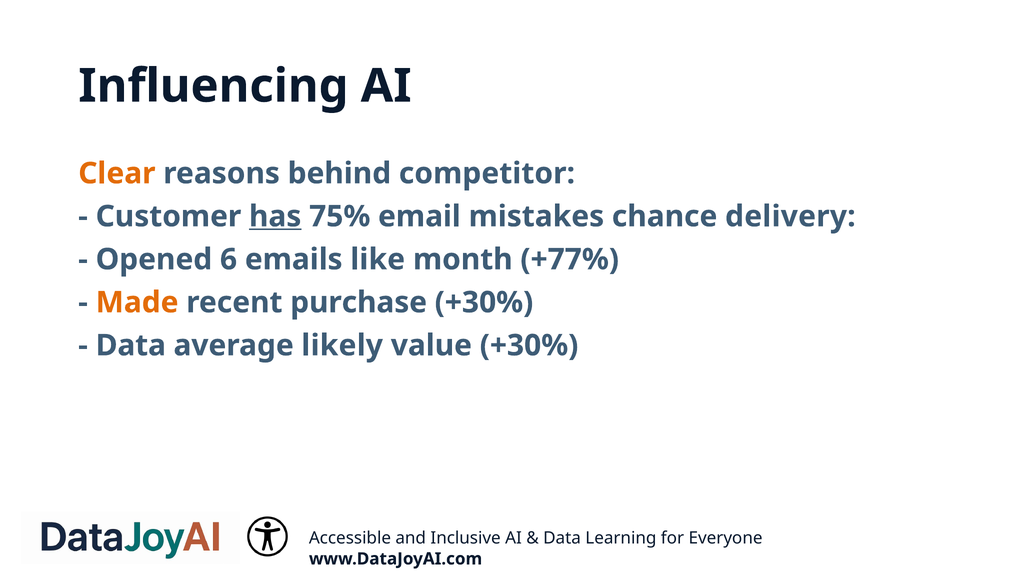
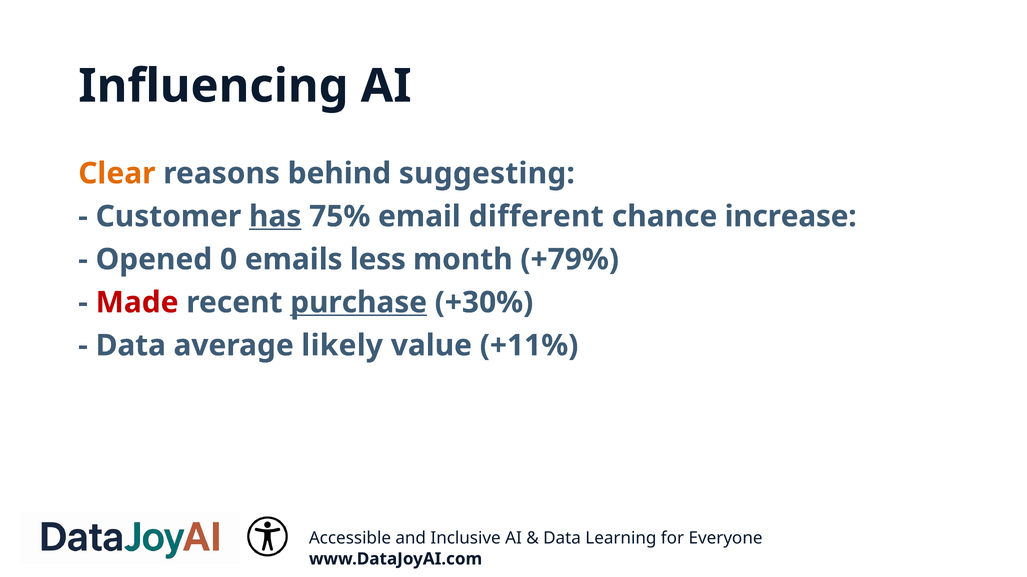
competitor: competitor -> suggesting (487, 174)
mistakes: mistakes -> different (536, 217)
delivery: delivery -> increase (791, 217)
6: 6 -> 0 (229, 260)
like: like -> less (378, 260)
+77%: +77% -> +79% (570, 260)
Made colour: orange -> red (137, 303)
purchase underline: none -> present (359, 303)
value +30%: +30% -> +11% (529, 346)
